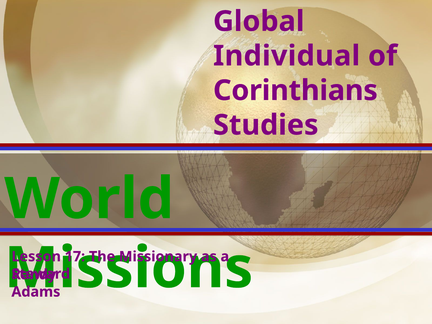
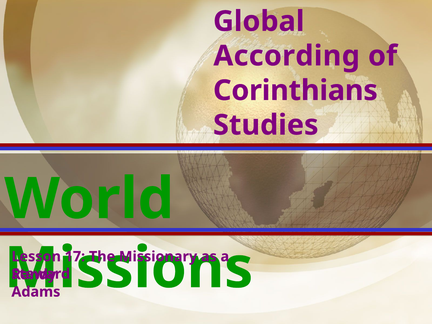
Individual: Individual -> According (287, 56)
